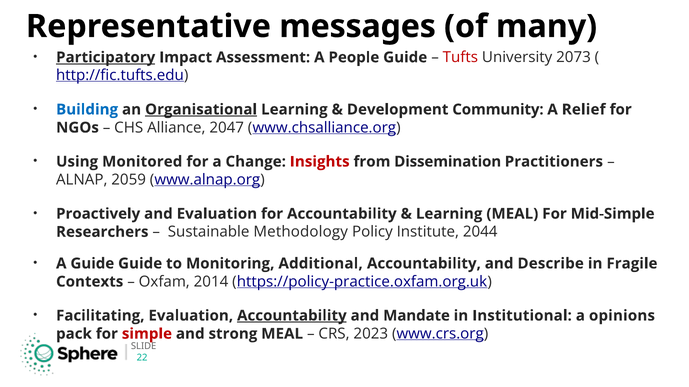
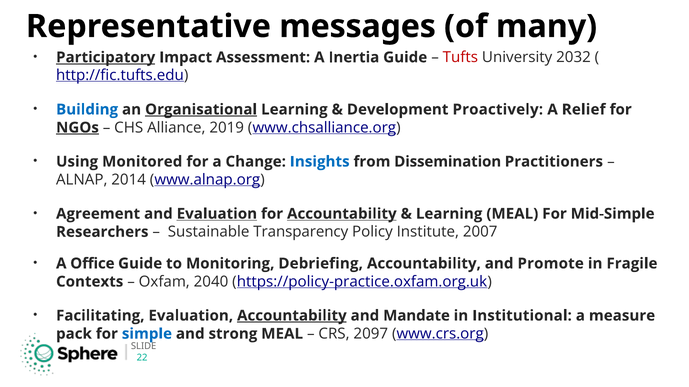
People: People -> Inertia (354, 57)
2073: 2073 -> 2032 (573, 57)
Community: Community -> Proactively (498, 110)
NGOs underline: none -> present (77, 128)
2047: 2047 -> 2019 (227, 128)
Insights colour: red -> blue (320, 162)
2059: 2059 -> 2014 (129, 180)
Proactively: Proactively -> Agreement (98, 214)
Evaluation underline: none -> present (217, 214)
Accountability underline: none -> present (342, 214)
Methodology: Methodology -> Transparency (301, 232)
2044: 2044 -> 2007 (480, 232)
A Guide: Guide -> Office (92, 264)
Additional: Additional -> Debriefing (321, 264)
Describe: Describe -> Promote (551, 264)
2014: 2014 -> 2040 (211, 282)
opinions: opinions -> measure (622, 316)
simple colour: red -> blue (147, 334)
2023: 2023 -> 2097 (371, 334)
